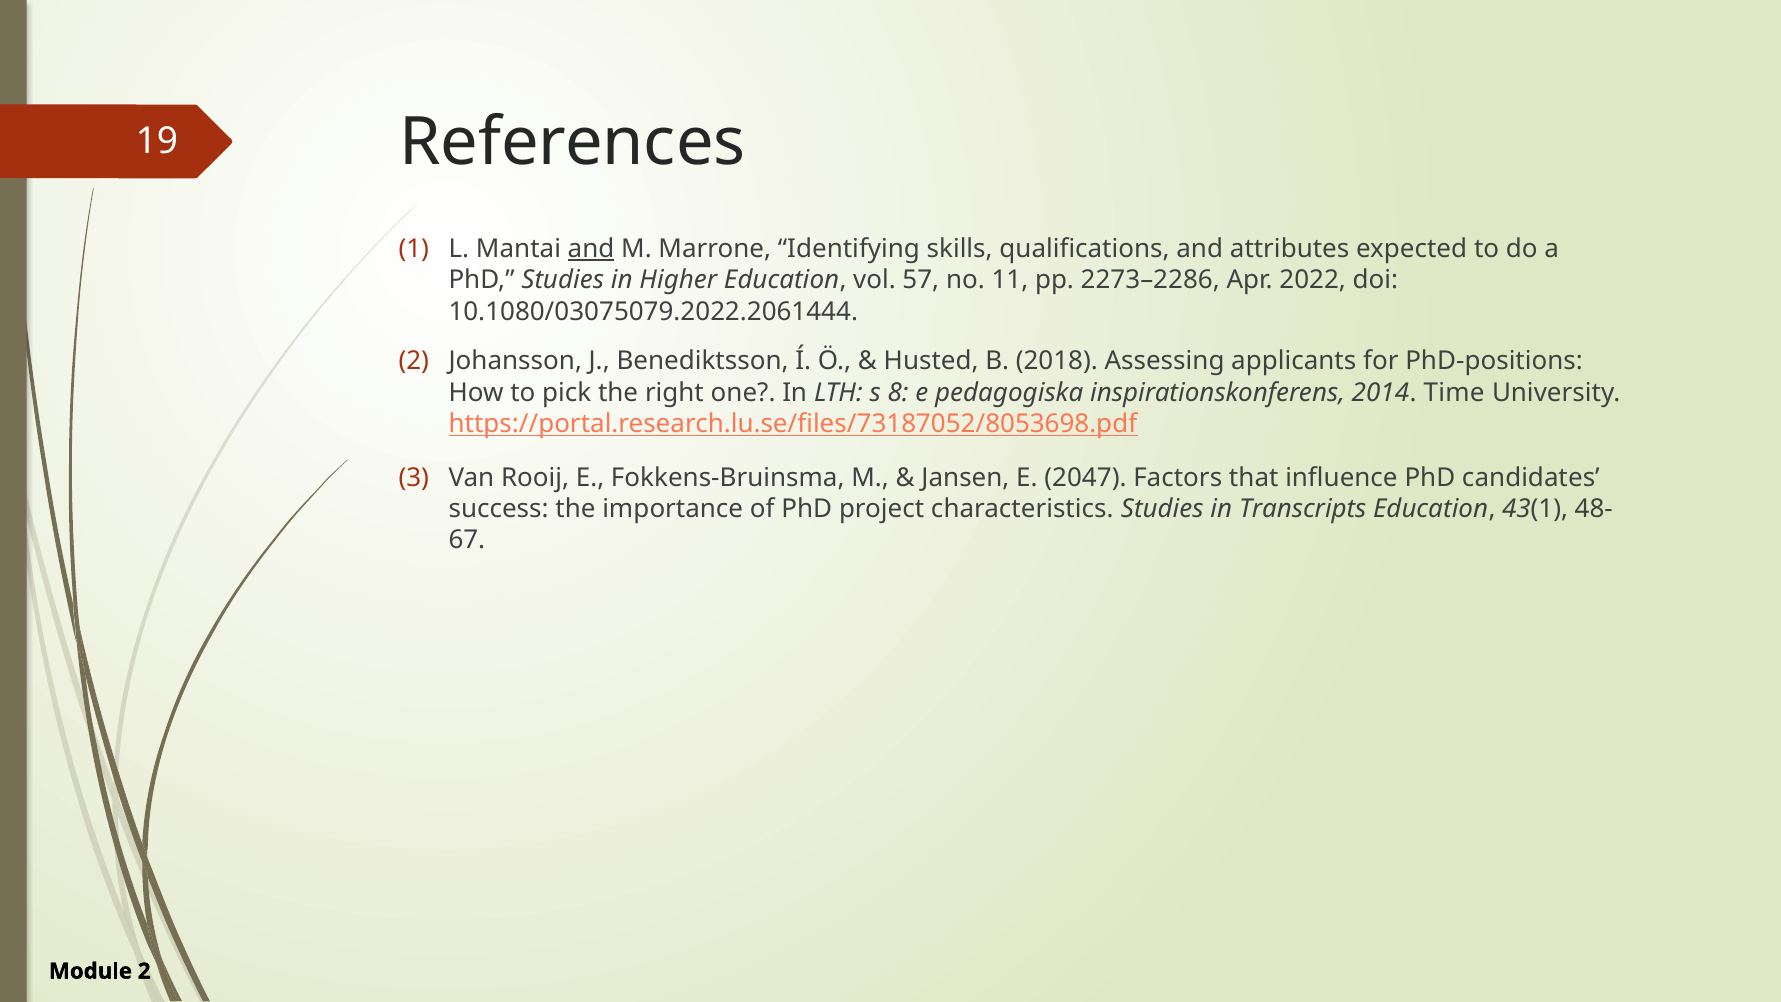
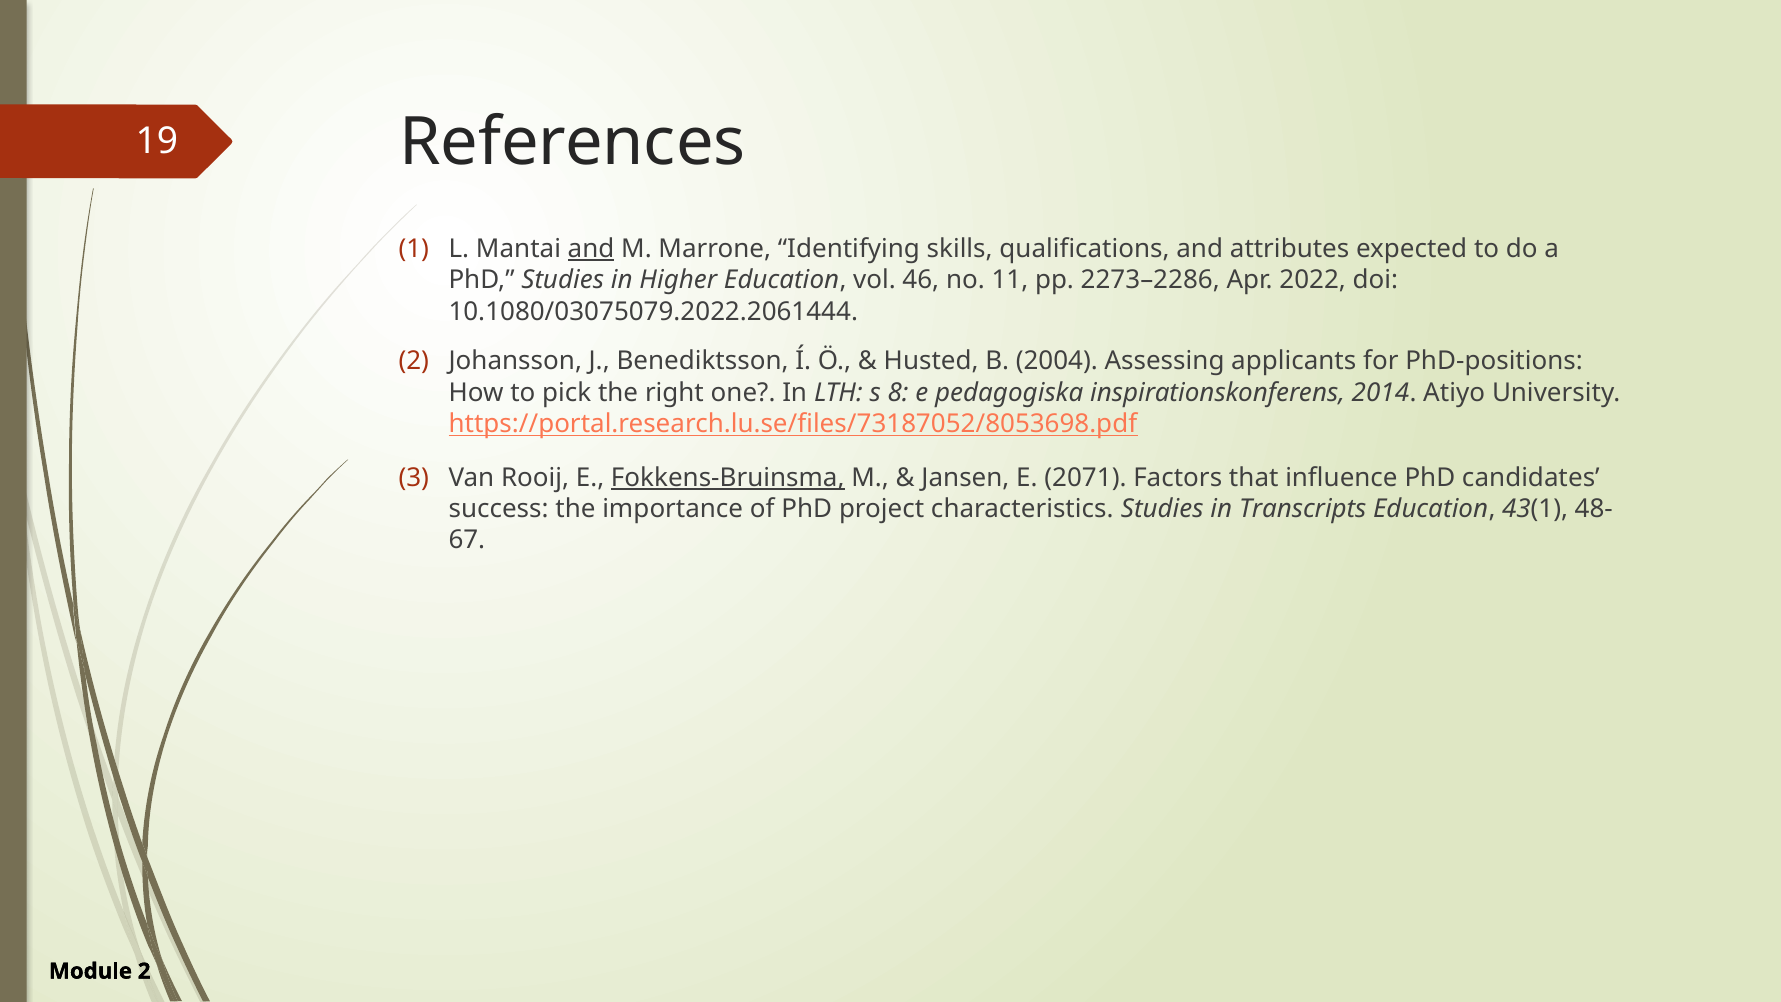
57: 57 -> 46 (921, 280)
2018: 2018 -> 2004 (1057, 361)
Time: Time -> Atiyo (1454, 392)
Fokkens-Bruinsma underline: none -> present (728, 477)
2047: 2047 -> 2071 (1085, 477)
